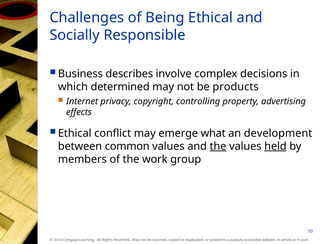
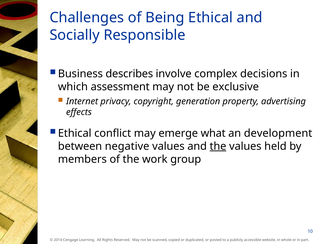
determined: determined -> assessment (120, 87)
products: products -> exclusive (236, 87)
controlling: controlling -> generation (198, 101)
common: common -> negative (127, 146)
held underline: present -> none (275, 146)
